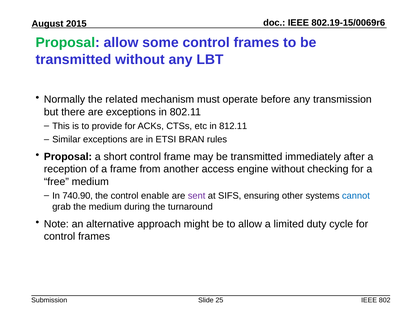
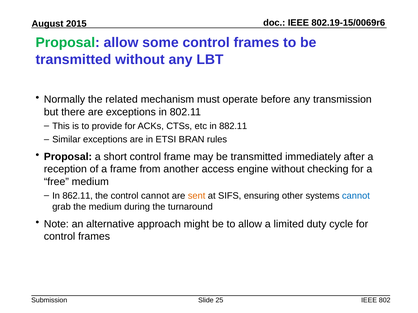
812.11: 812.11 -> 882.11 (233, 126)
740.90: 740.90 -> 862.11 (78, 196)
control enable: enable -> cannot (155, 196)
sent colour: purple -> orange (197, 196)
